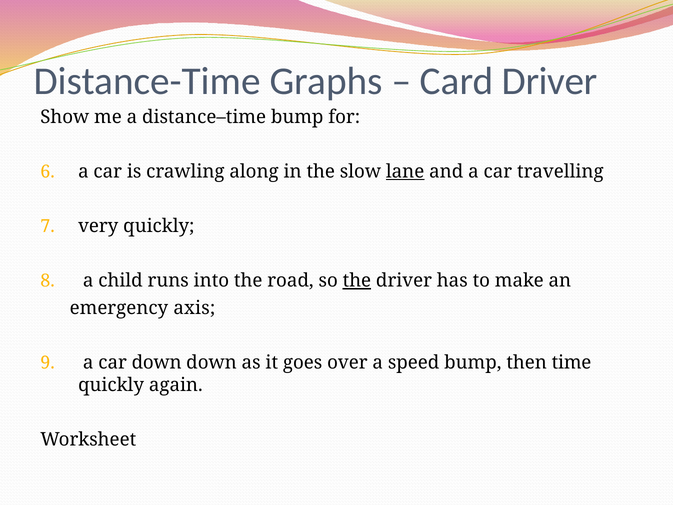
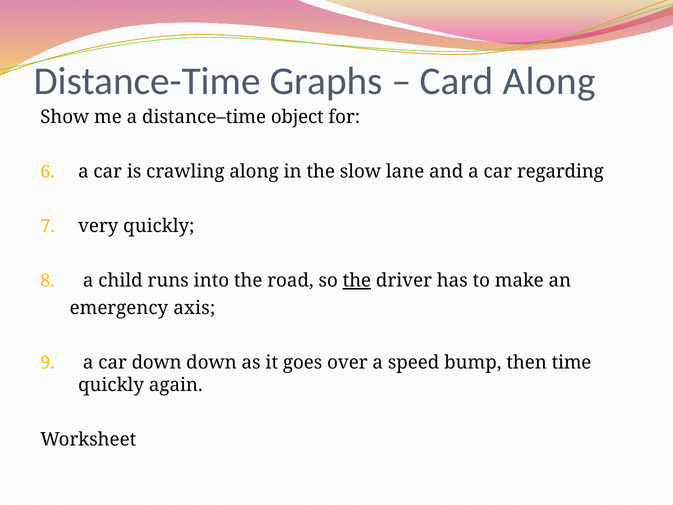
Card Driver: Driver -> Along (549, 81)
distance–time bump: bump -> object (297, 117)
lane underline: present -> none (405, 171)
travelling: travelling -> regarding (560, 171)
